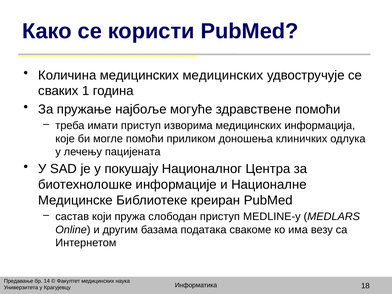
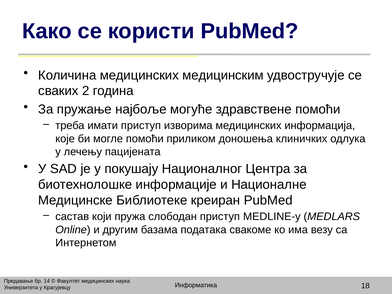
медицинских медицинских: медицинских -> медицинским (223, 75)
1: 1 -> 2 (86, 91)
